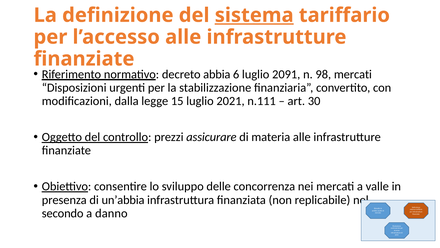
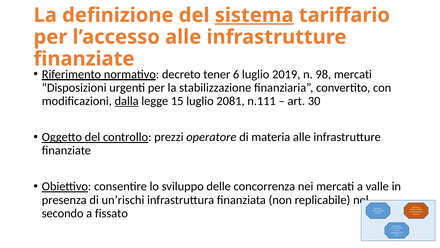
abbia: abbia -> tener (217, 74)
2091: 2091 -> 2019 (286, 74)
dalla underline: none -> present (127, 101)
2021: 2021 -> 2081 (231, 101)
assicurare: assicurare -> operatore (211, 137)
un’abbia: un’abbia -> un’rischi (123, 200)
danno: danno -> fissato (111, 213)
